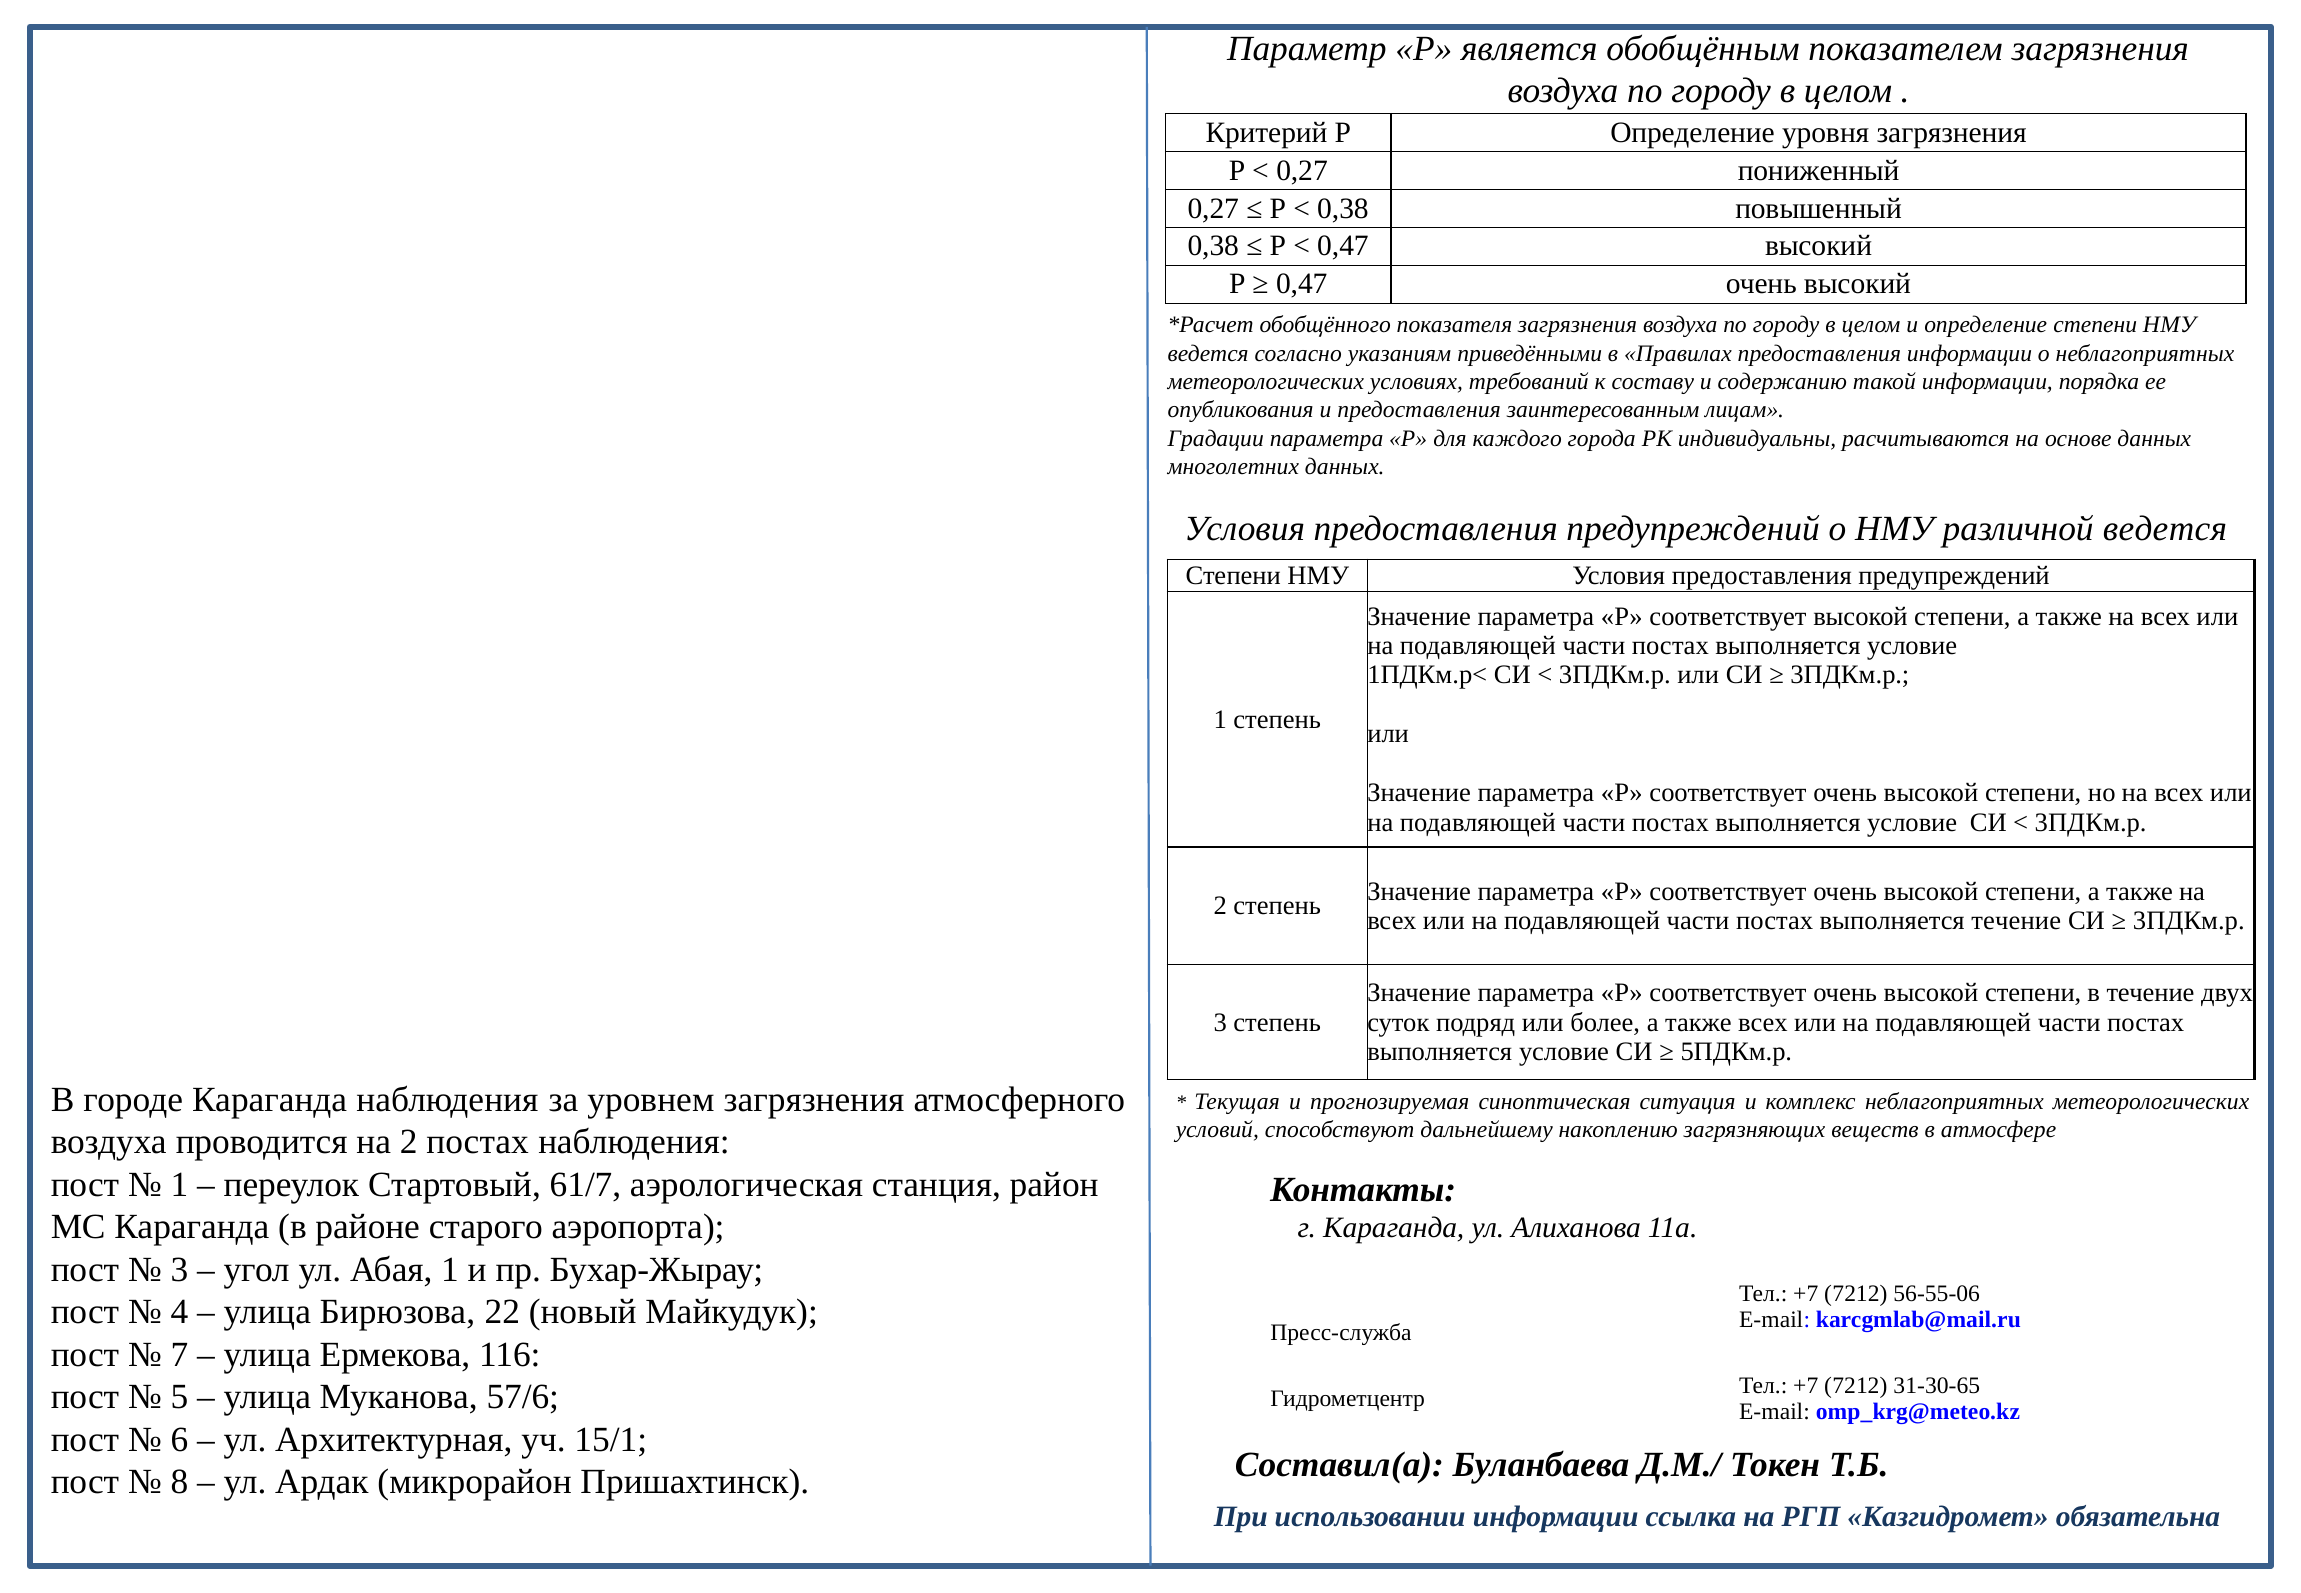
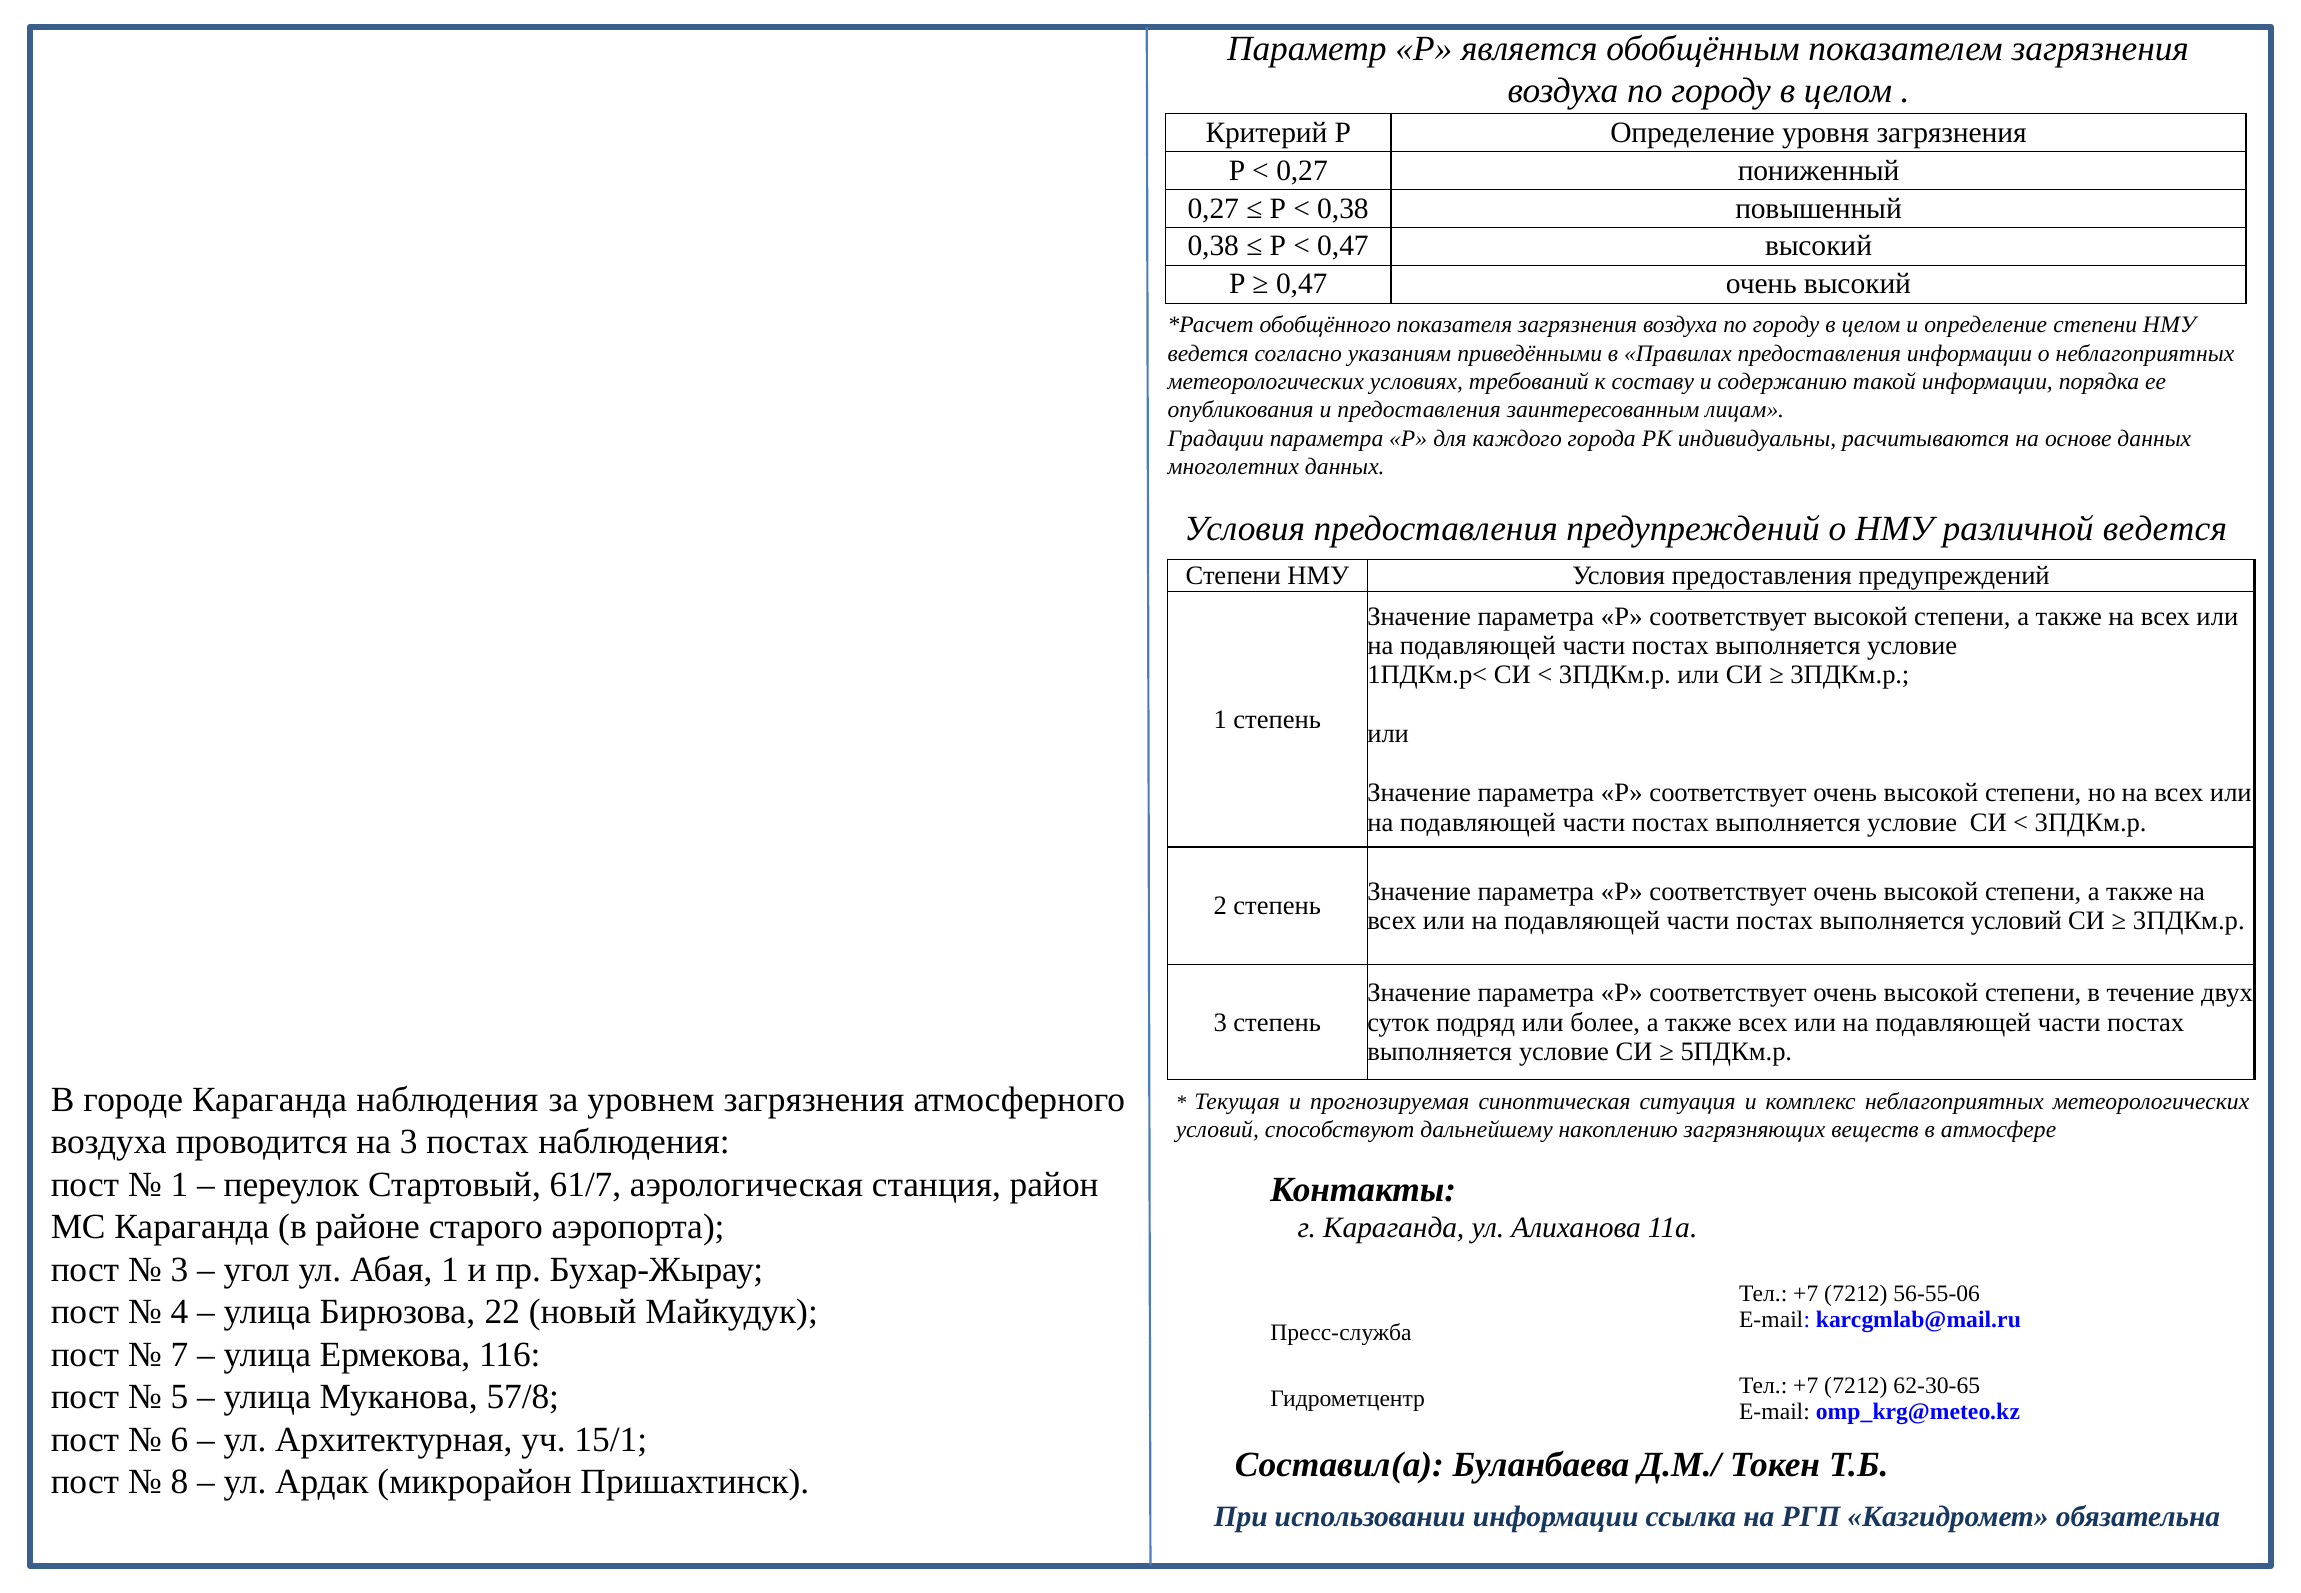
выполняется течение: течение -> условий (2016, 921)
на 2: 2 -> 3 (409, 1142)
31-30-65: 31-30-65 -> 62-30-65 (1937, 1386)
57/6: 57/6 -> 57/8 (523, 1397)
